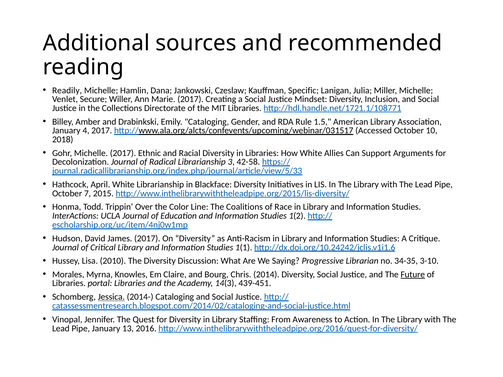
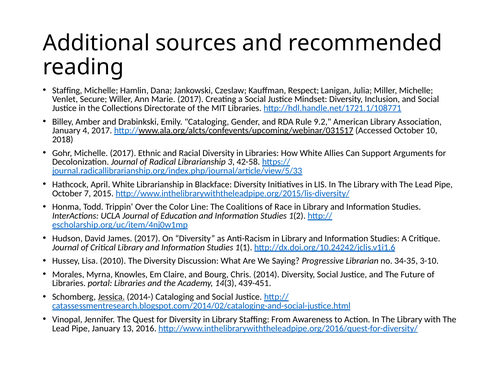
Readily: Readily -> Staffing (67, 90)
Specific: Specific -> Respect (303, 90)
1.5: 1.5 -> 9.2 (322, 122)
Future underline: present -> none (413, 275)
